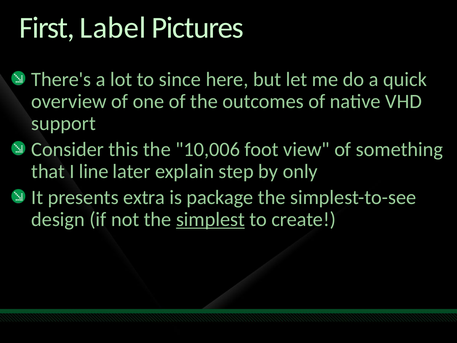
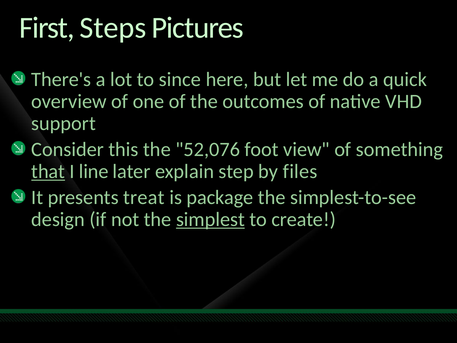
Label: Label -> Steps (113, 28)
10,006: 10,006 -> 52,076 (208, 149)
that underline: none -> present (48, 171)
only: only -> files (300, 171)
extra: extra -> treat (144, 197)
